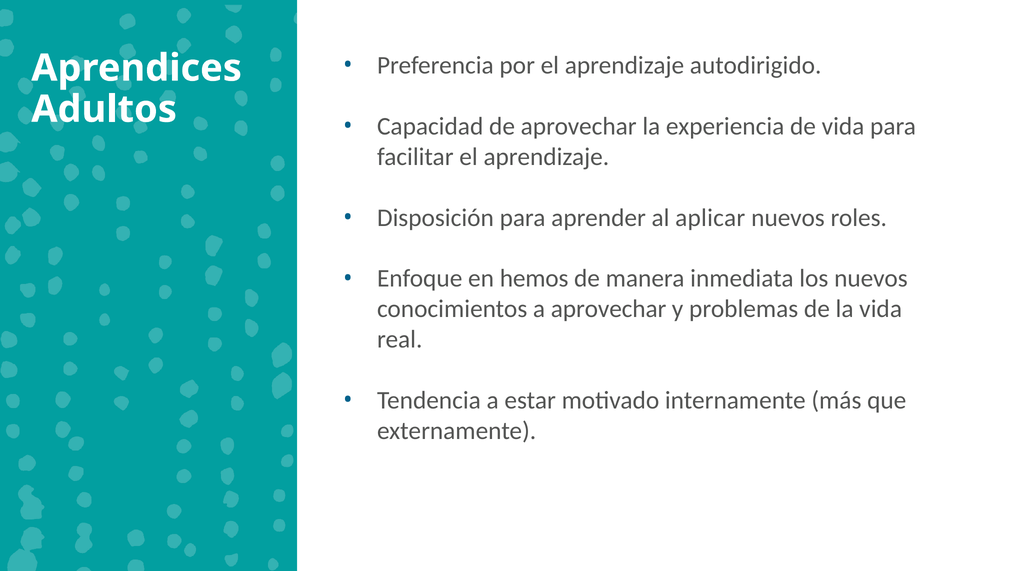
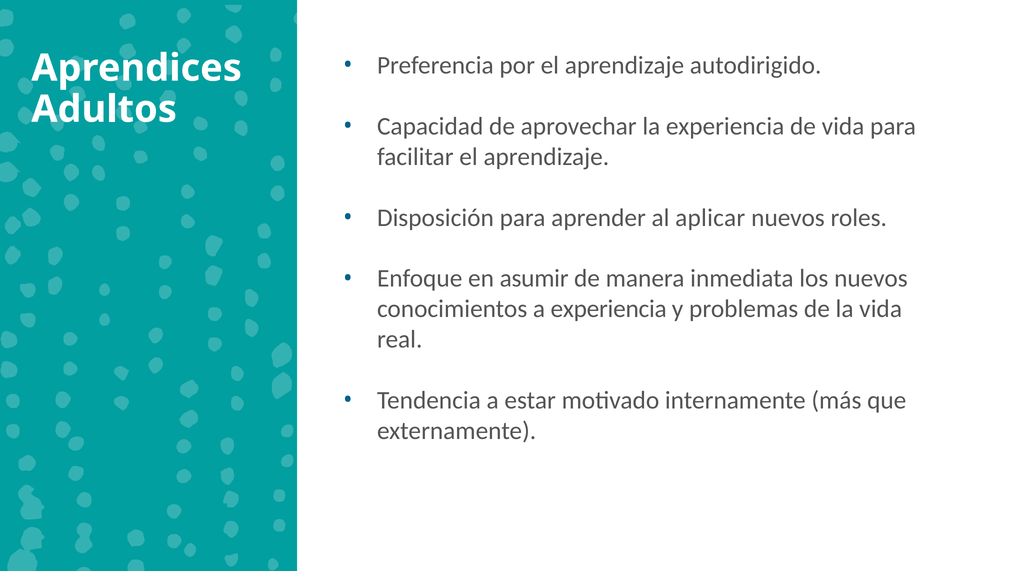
hemos: hemos -> asumir (534, 278)
a aprovechar: aprovechar -> experiencia (609, 309)
